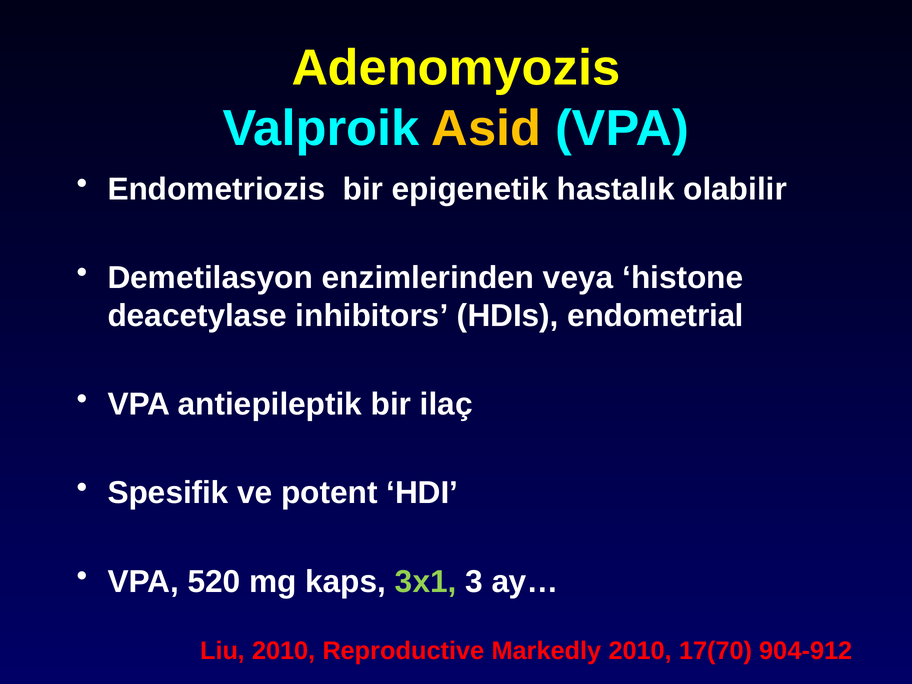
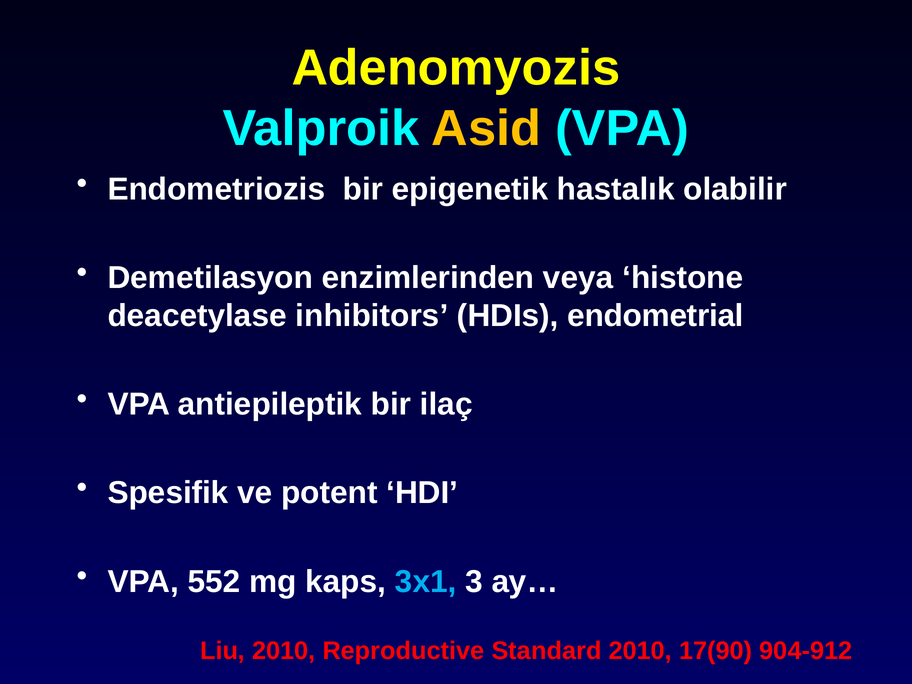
520: 520 -> 552 (214, 582)
3x1 colour: light green -> light blue (426, 582)
Markedly: Markedly -> Standard (547, 651)
17(70: 17(70 -> 17(90 (716, 651)
